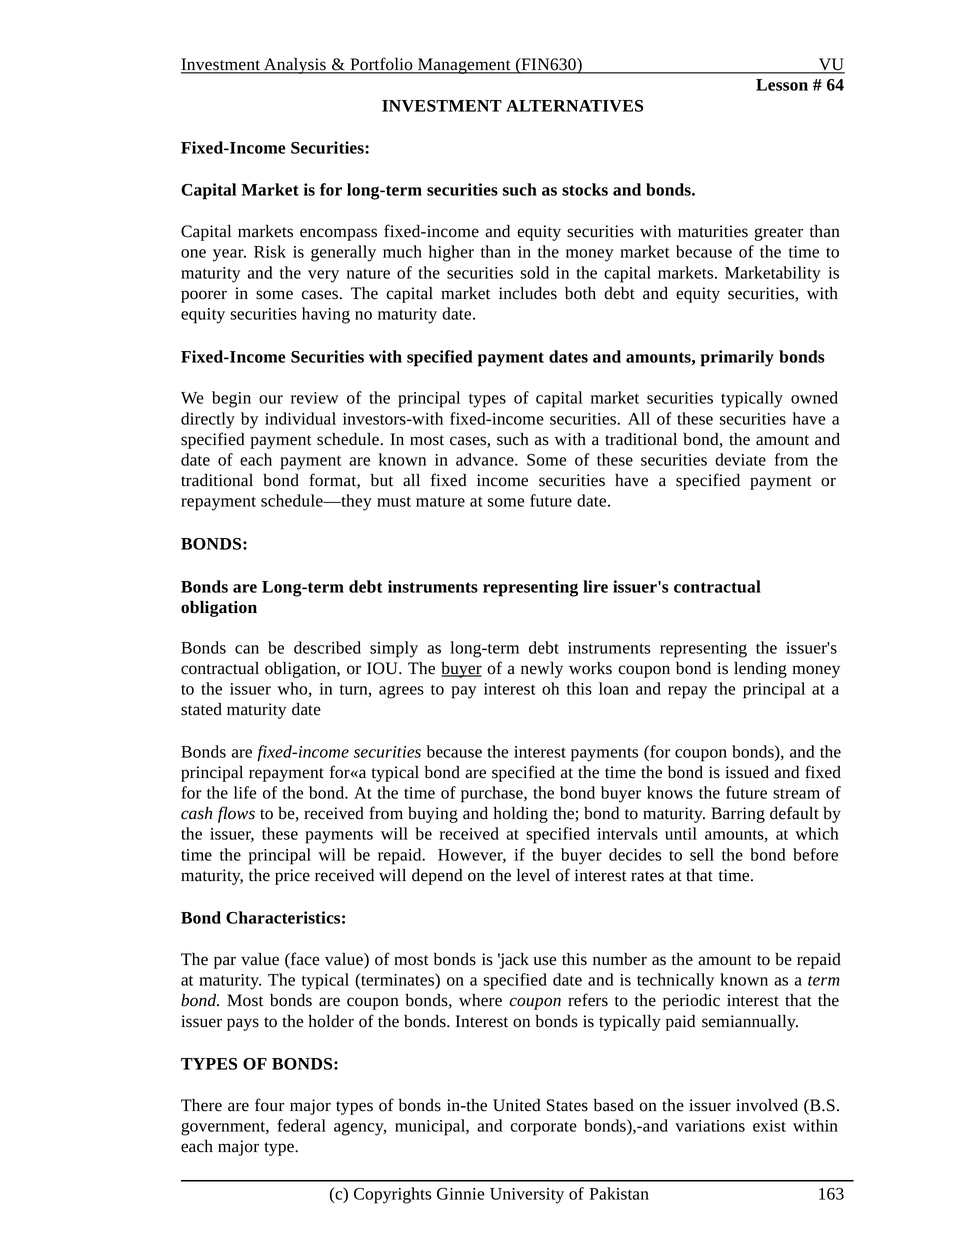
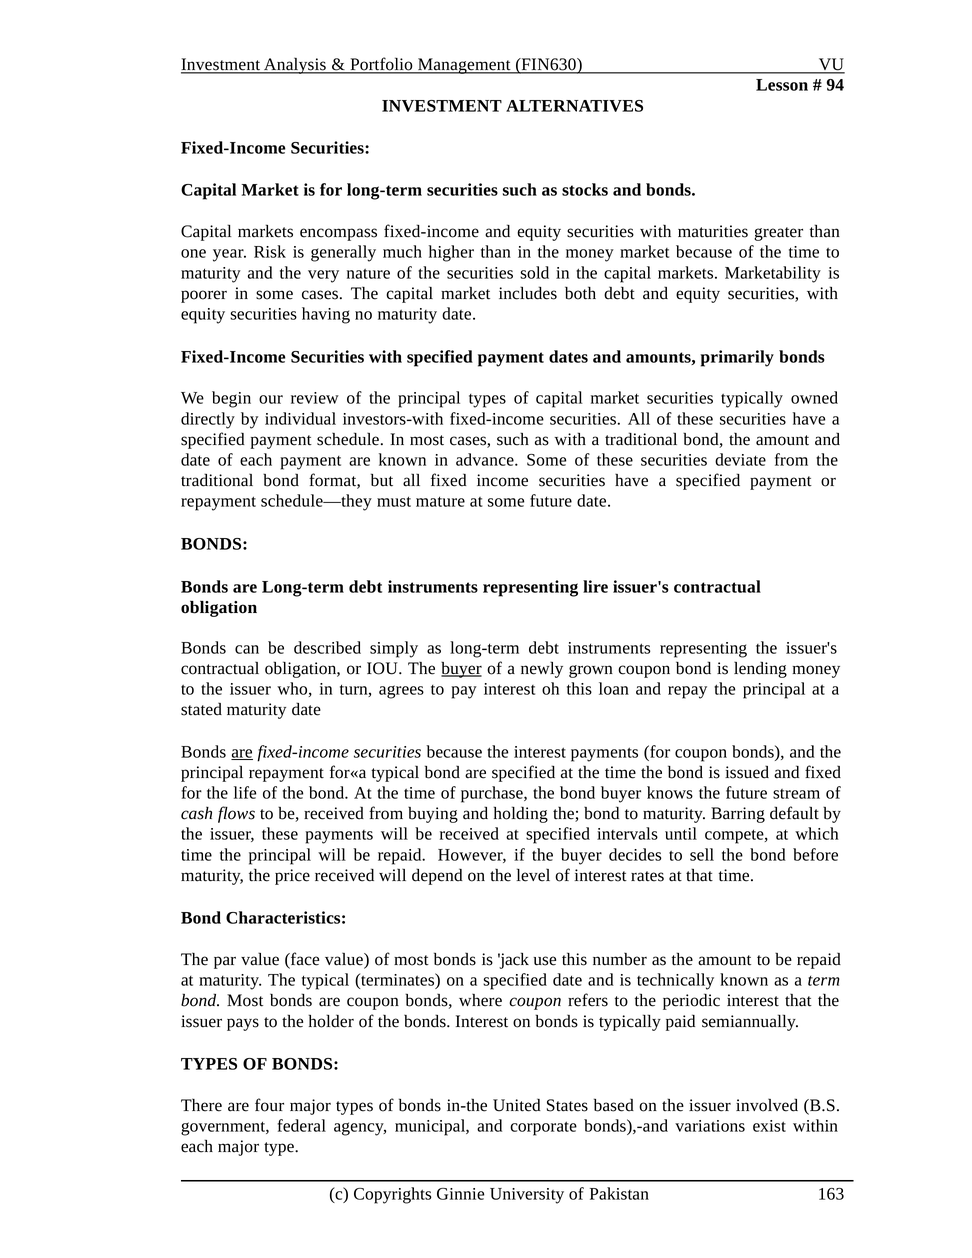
64: 64 -> 94 (835, 85)
works: works -> grown (591, 669)
are underline: none -> present (242, 752)
until amounts: amounts -> compete (736, 834)
